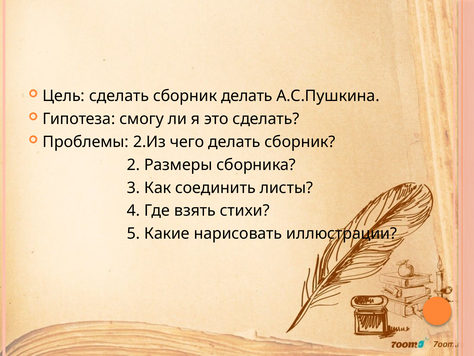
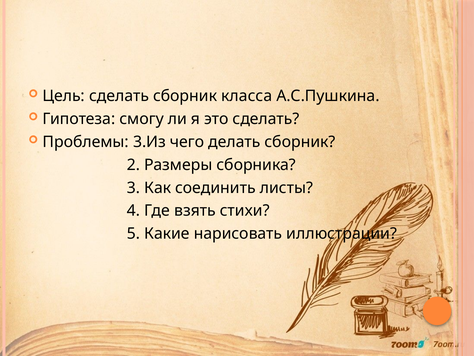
сборник делать: делать -> класса (247, 96)
2.Из: 2.Из -> 3.Из (149, 142)
